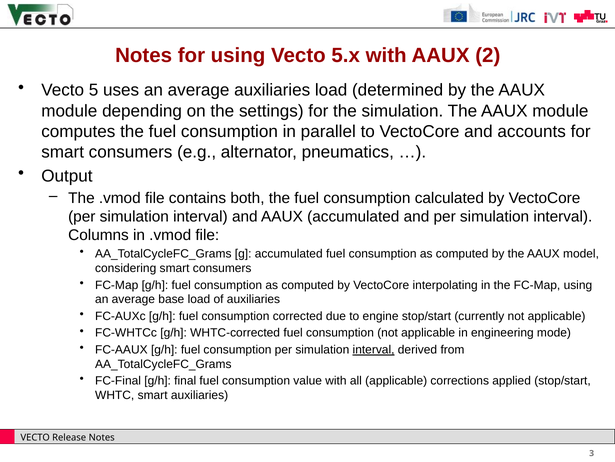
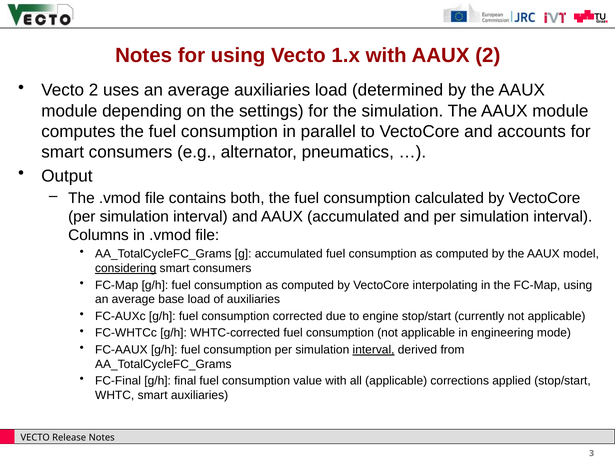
5.x: 5.x -> 1.x (346, 55)
Vecto 5: 5 -> 2 (94, 90)
considering underline: none -> present (126, 268)
